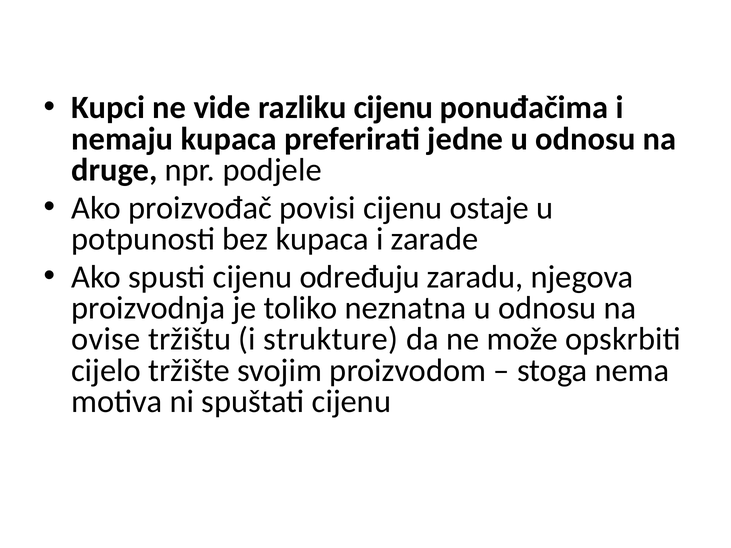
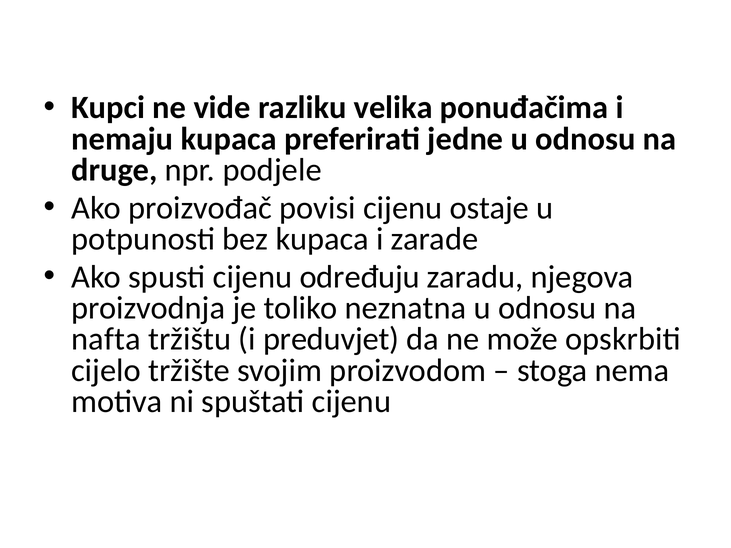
razliku cijenu: cijenu -> velika (393, 108)
ovise: ovise -> nafta (106, 339)
strukture: strukture -> preduvjet (331, 339)
